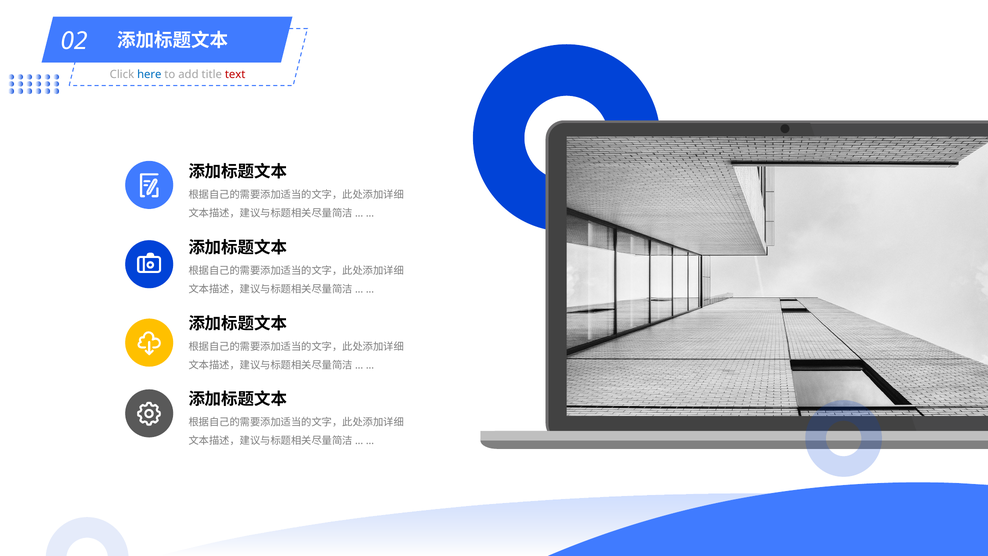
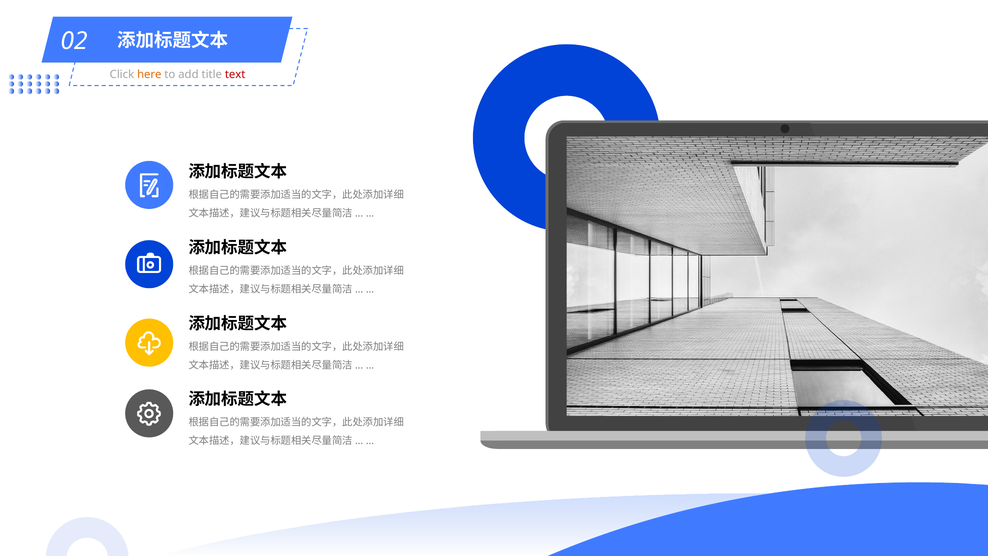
here colour: blue -> orange (149, 75)
